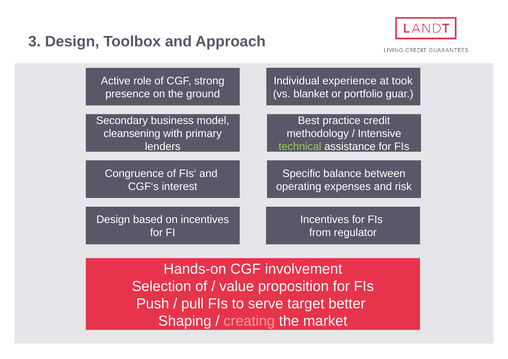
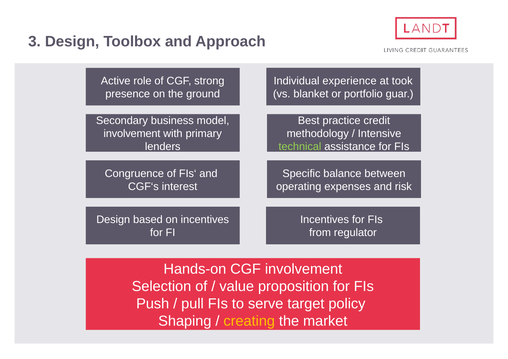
cleansening: cleansening -> involvement (132, 134)
better: better -> policy (347, 304)
creating colour: pink -> yellow (249, 321)
